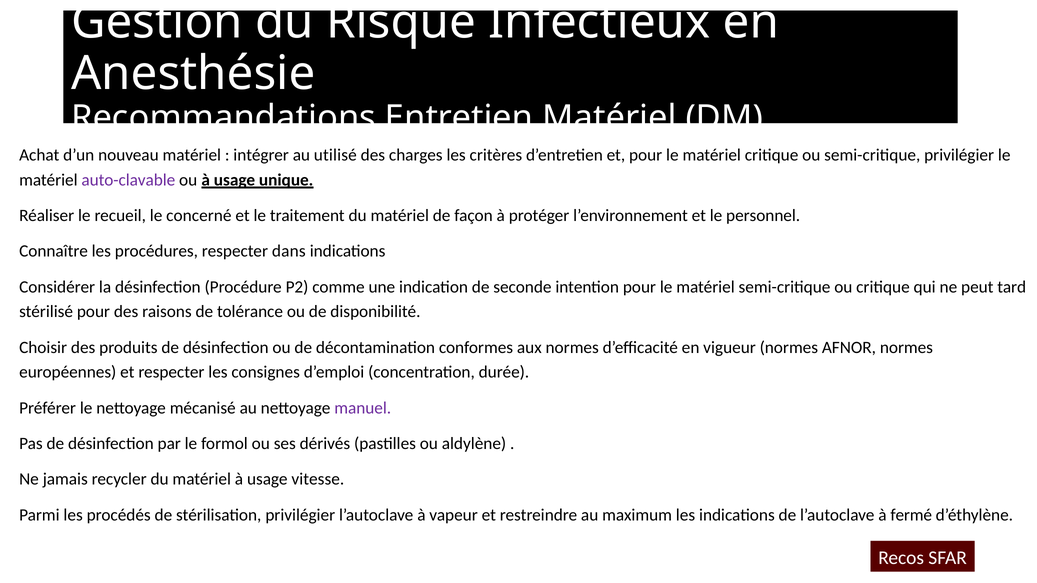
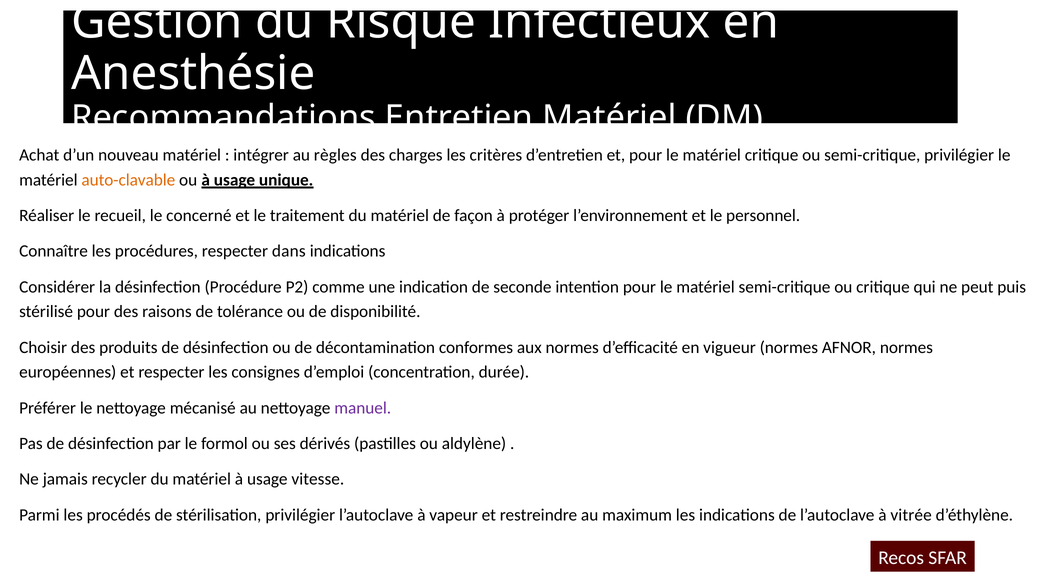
utilisé: utilisé -> règles (335, 155)
auto-clavable colour: purple -> orange (128, 180)
tard: tard -> puis (1012, 287)
fermé: fermé -> vitrée (911, 515)
